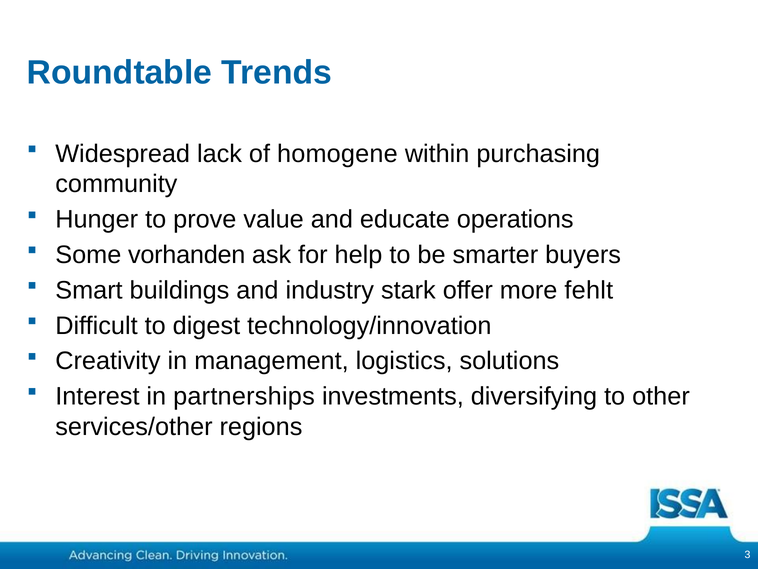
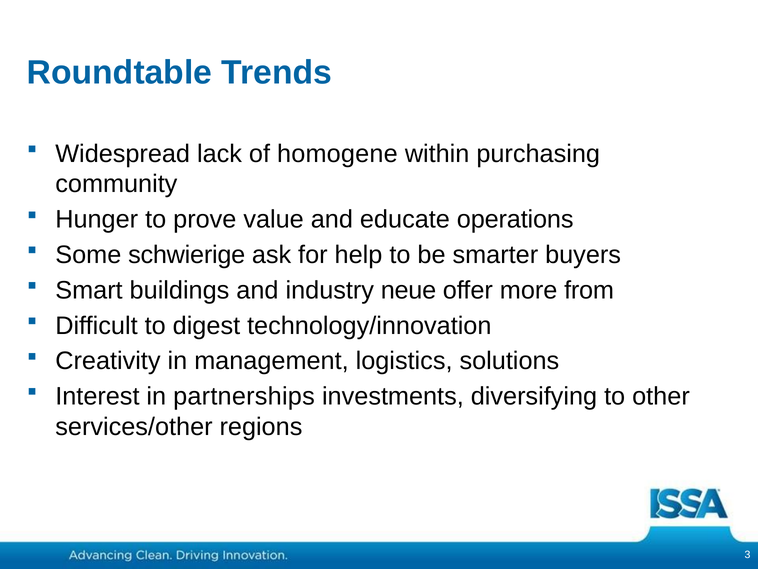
vorhanden: vorhanden -> schwierige (187, 255)
stark: stark -> neue (408, 290)
fehlt: fehlt -> from (589, 290)
